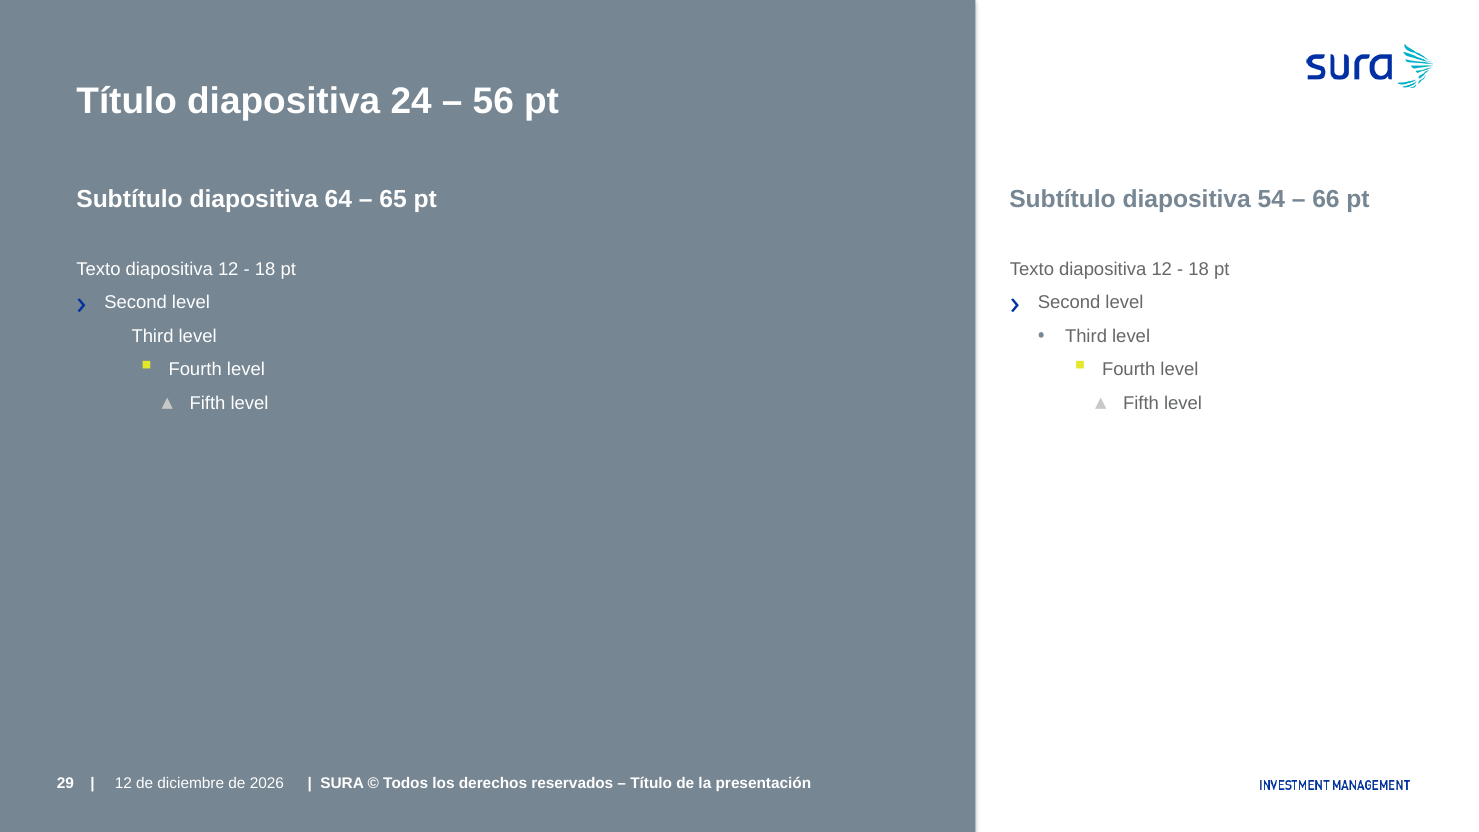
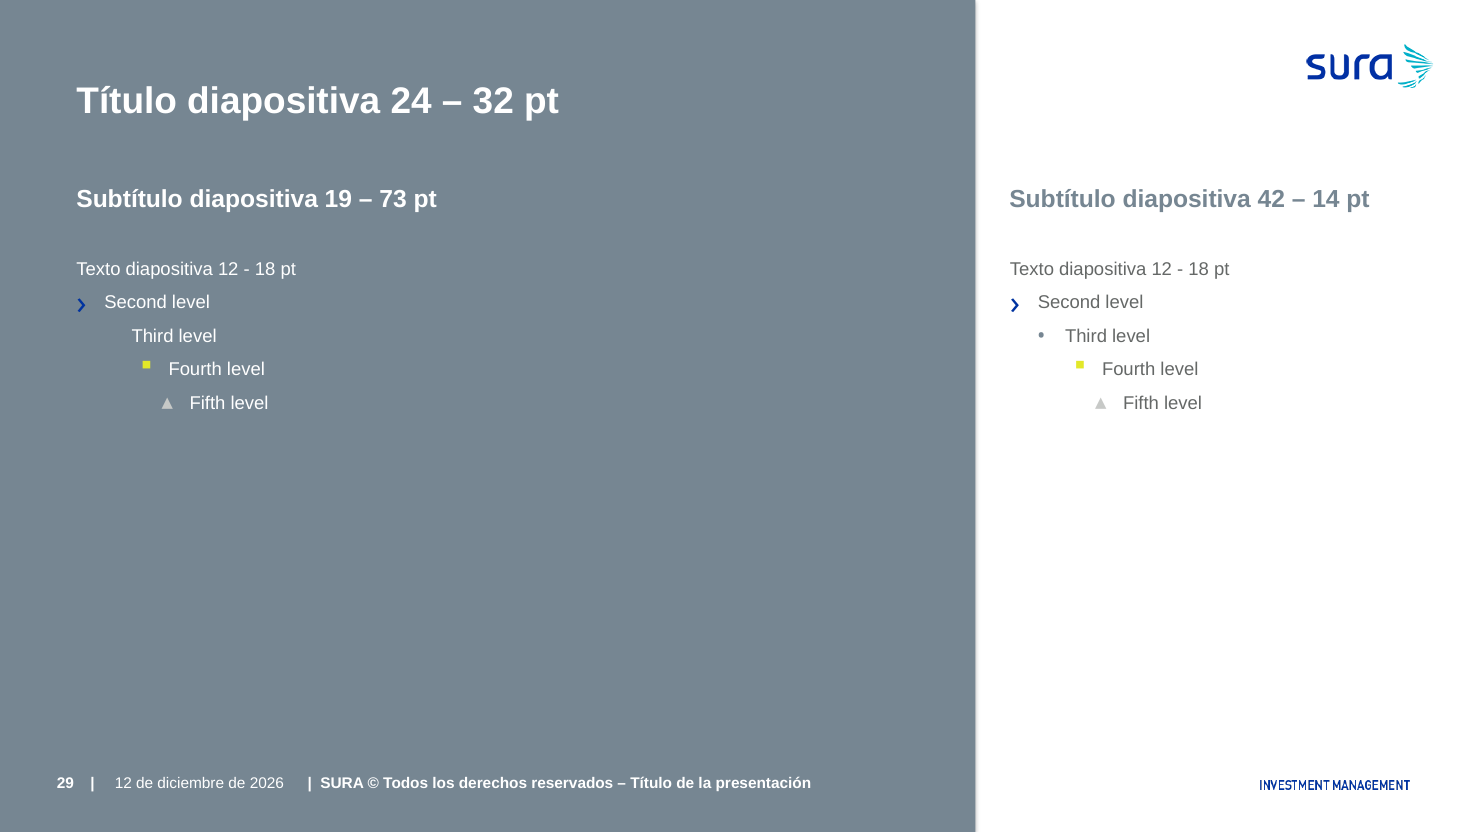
56: 56 -> 32 (493, 101)
64: 64 -> 19 (338, 200)
65: 65 -> 73 (393, 200)
54: 54 -> 42 (1271, 200)
66: 66 -> 14 (1326, 200)
